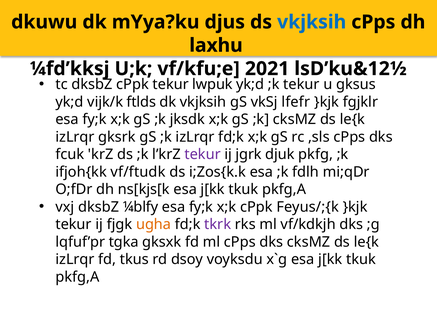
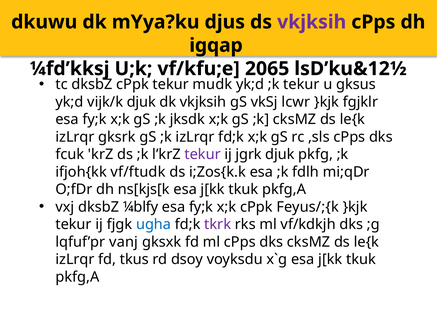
vkjksih colour: blue -> purple (312, 22)
laxhu: laxhu -> igqap (216, 45)
2021: 2021 -> 2065 (267, 69)
lwpuk: lwpuk -> mudk (212, 84)
vijk/k ftlds: ftlds -> djuk (141, 102)
lfefr: lfefr -> lcwr (296, 102)
ugha colour: orange -> blue (154, 224)
tgka: tgka -> vanj (124, 242)
